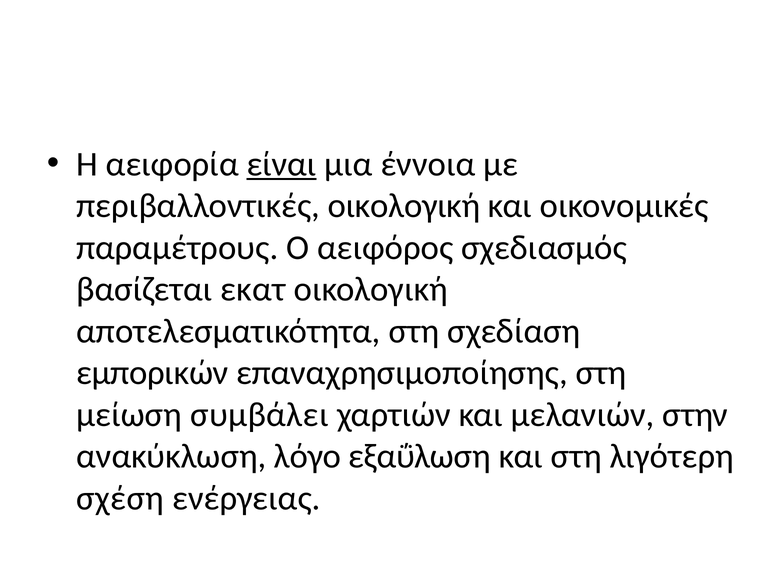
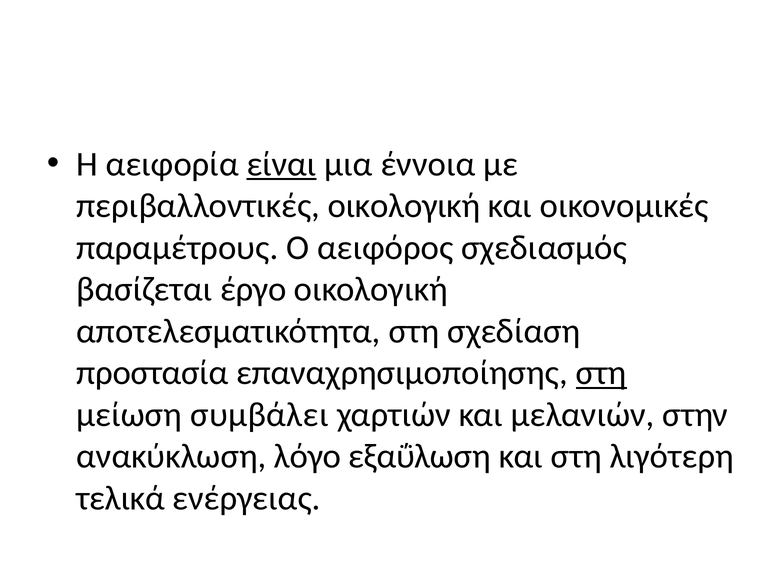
εκατ: εκατ -> έργο (253, 289)
εμπορικών: εμπορικών -> προστασία (152, 373)
στη underline: none -> present (601, 373)
σχέση: σχέση -> τελικά (121, 498)
